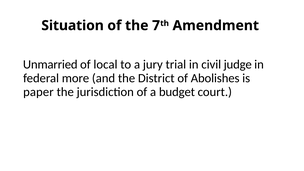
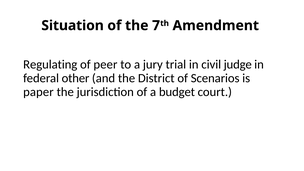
Unmarried: Unmarried -> Regulating (50, 65)
local: local -> peer (105, 65)
more: more -> other (76, 78)
Abolishes: Abolishes -> Scenarios (215, 78)
